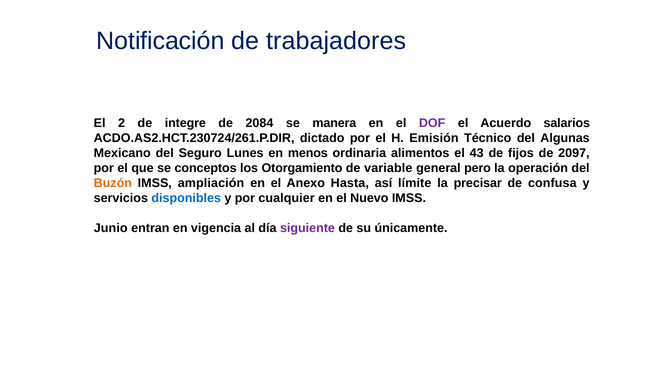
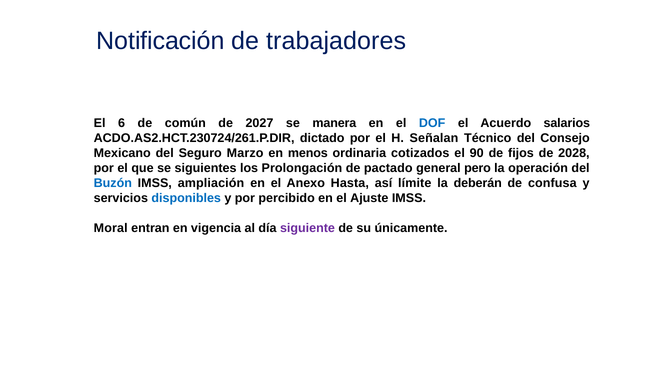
2: 2 -> 6 (122, 123)
integre: integre -> común (185, 123)
2084: 2084 -> 2027 (259, 123)
DOF colour: purple -> blue (432, 123)
Emisión: Emisión -> Señalan (434, 138)
Algunas: Algunas -> Consejo (565, 138)
Lunes: Lunes -> Marzo (245, 153)
alimentos: alimentos -> cotizados (420, 153)
43: 43 -> 90 (477, 153)
2097: 2097 -> 2028 (574, 153)
conceptos: conceptos -> siguientes (206, 168)
Otorgamiento: Otorgamiento -> Prolongación (302, 168)
variable: variable -> pactado (388, 168)
Buzón colour: orange -> blue (113, 183)
precisar: precisar -> deberán (478, 183)
cualquier: cualquier -> percibido (287, 198)
Nuevo: Nuevo -> Ajuste (369, 198)
Junio: Junio -> Moral (111, 228)
